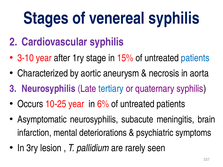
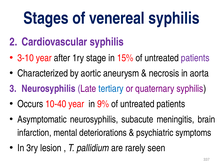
patients colour: blue -> purple (195, 58)
10-25: 10-25 -> 10-40 (56, 104)
6%: 6% -> 9% (103, 104)
